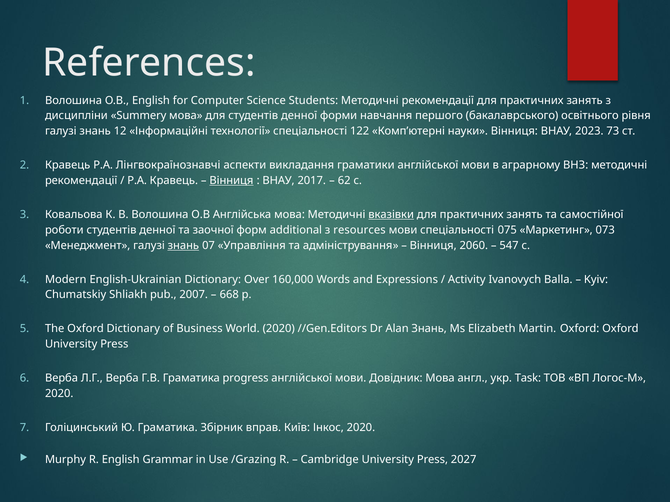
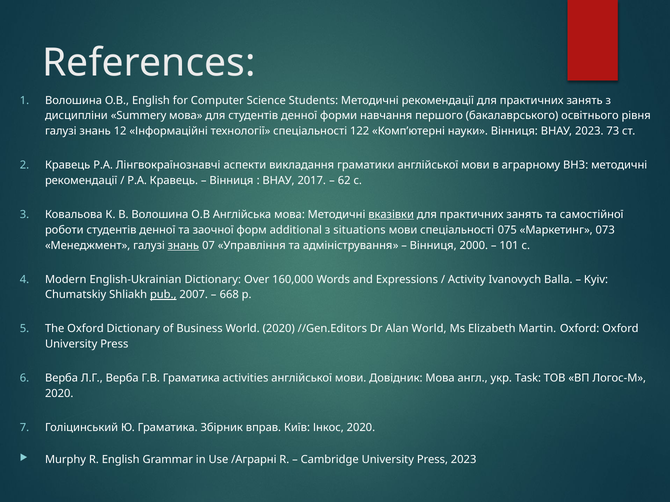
Вінниця underline: present -> none (231, 181)
resources: resources -> situations (359, 230)
2060: 2060 -> 2000 (474, 246)
547: 547 -> 101 (509, 246)
pub underline: none -> present (163, 295)
Alan Знань: Знань -> World (429, 329)
progress: progress -> activities (246, 378)
/Grazing: /Grazing -> /Аграрні (254, 460)
Press 2027: 2027 -> 2023 (464, 460)
